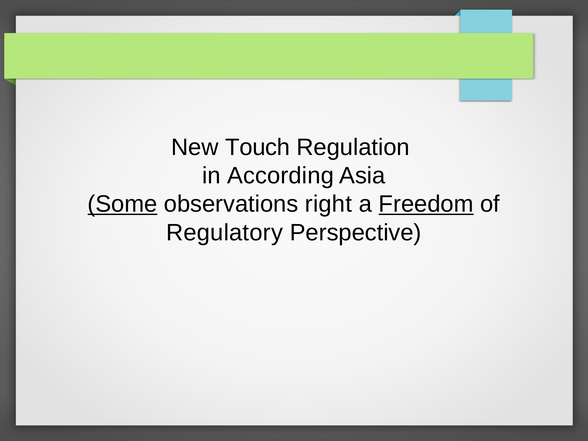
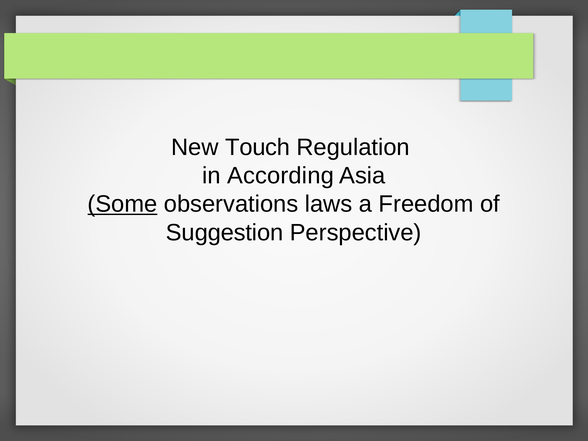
right: right -> laws (329, 204)
Freedom underline: present -> none (426, 204)
Regulatory: Regulatory -> Suggestion (225, 233)
